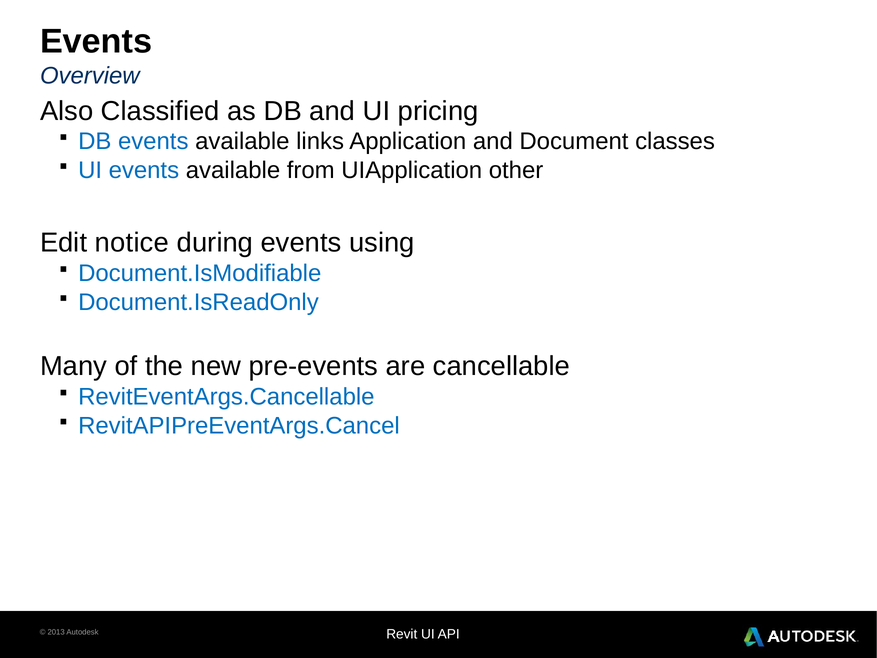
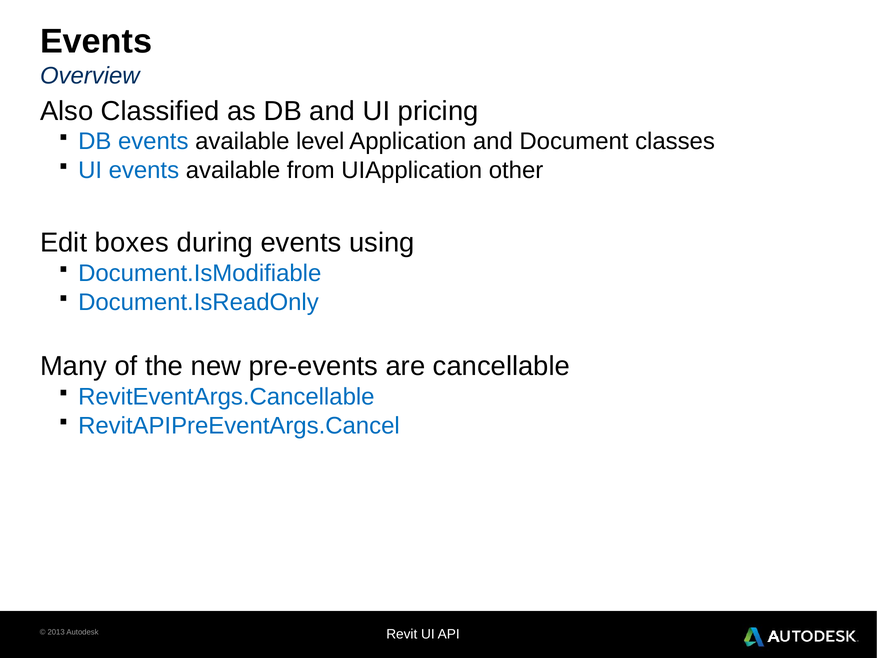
links: links -> level (320, 141)
notice: notice -> boxes (132, 243)
